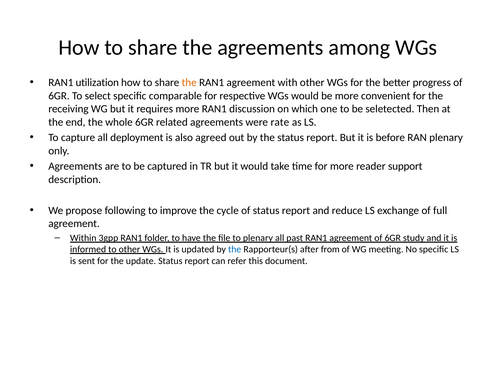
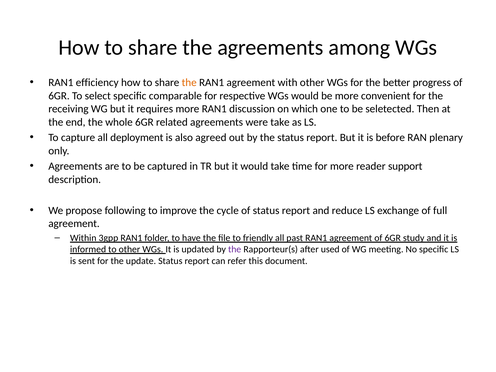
utilization: utilization -> efficiency (97, 83)
were rate: rate -> take (280, 122)
to plenary: plenary -> friendly (258, 238)
the colour: blue -> purple (235, 249)
from: from -> used (330, 249)
